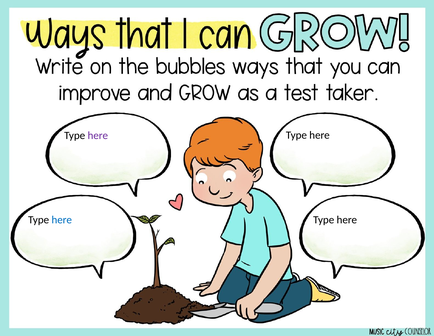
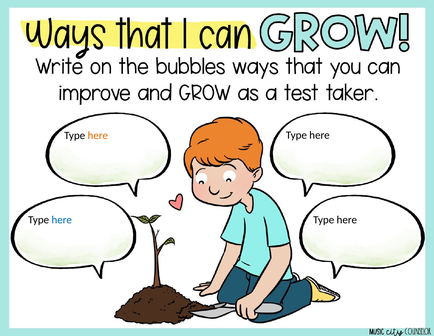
here colour: purple -> orange (98, 135)
